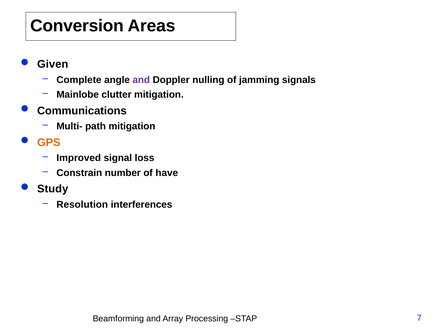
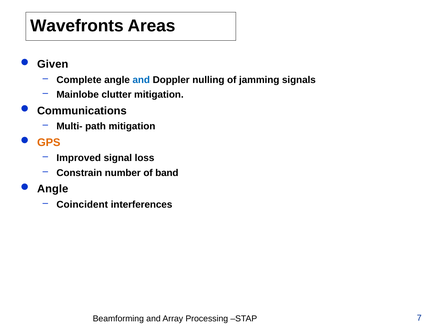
Conversion: Conversion -> Wavefronts (77, 26)
and colour: purple -> blue (141, 80)
have: have -> band (167, 173)
Study: Study -> Angle (53, 189)
Resolution: Resolution -> Coincident (82, 205)
